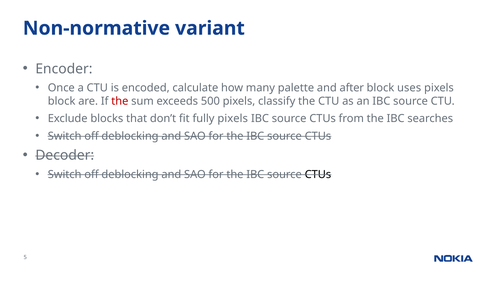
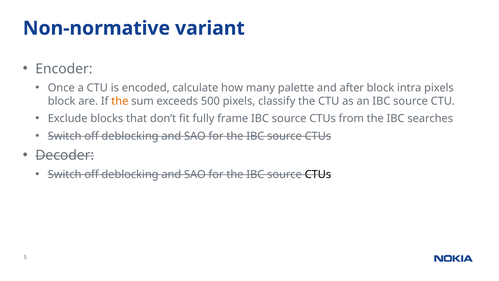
uses: uses -> intra (409, 88)
the colour: red -> orange (120, 101)
fully pixels: pixels -> frame (233, 118)
